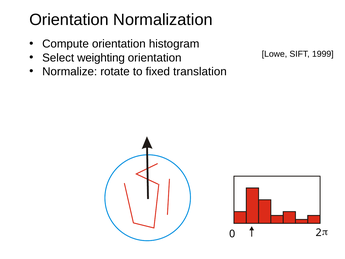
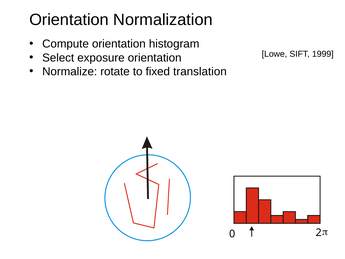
weighting: weighting -> exposure (101, 58)
